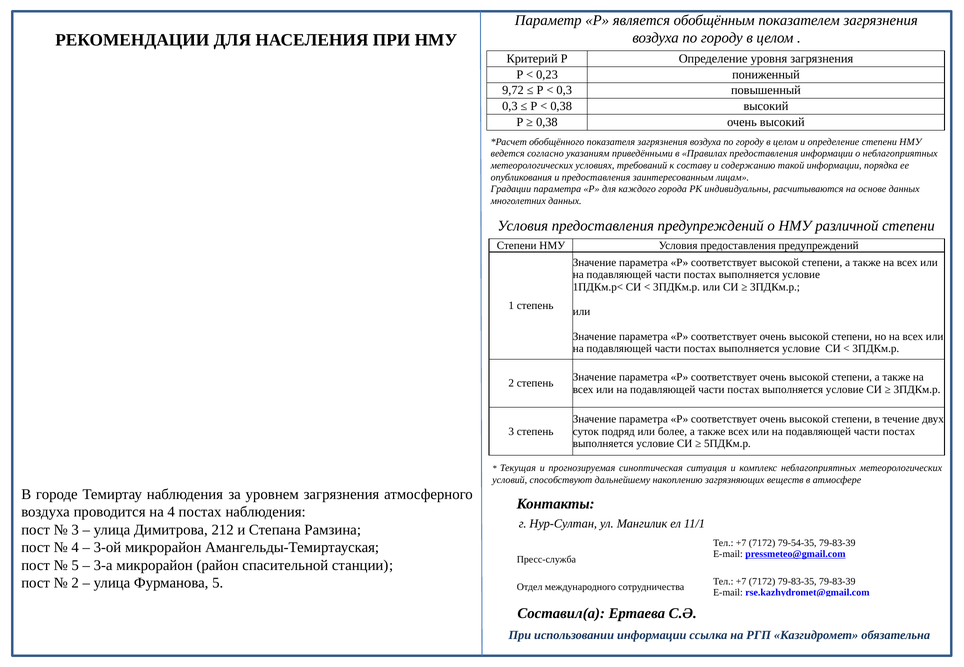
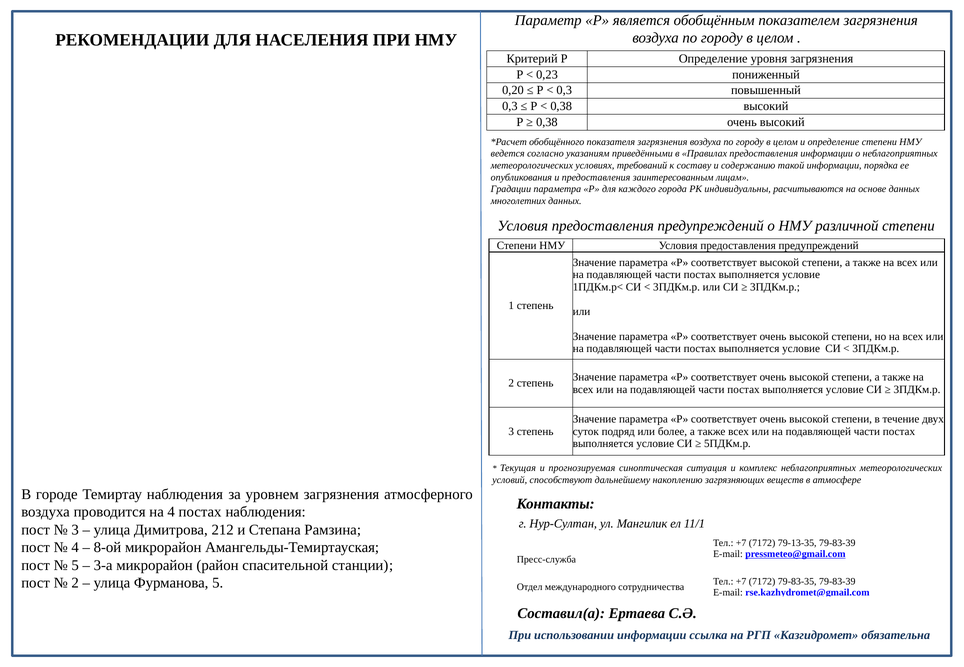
9,72: 9,72 -> 0,20 (513, 90)
79-54-35: 79-54-35 -> 79-13-35 (797, 543)
3-ой: 3-ой -> 8-ой (107, 548)
